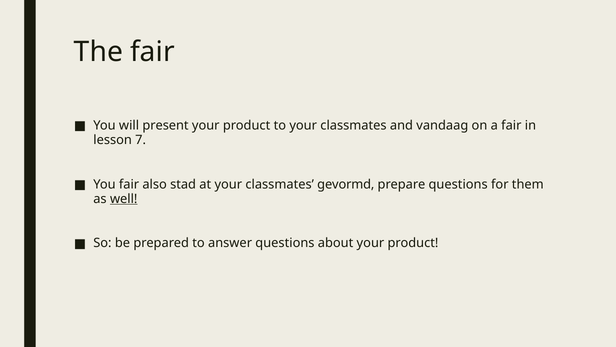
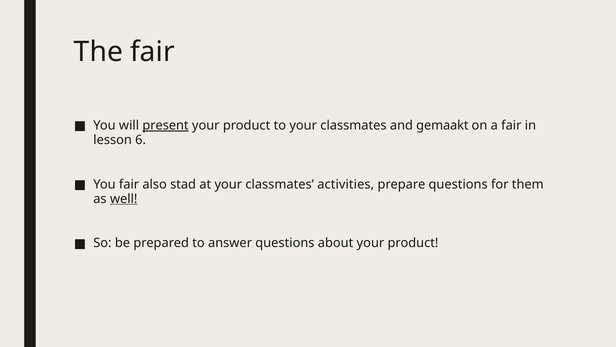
present underline: none -> present (166, 125)
vandaag: vandaag -> gemaakt (442, 125)
7: 7 -> 6 (141, 140)
gevormd: gevormd -> activities (346, 184)
